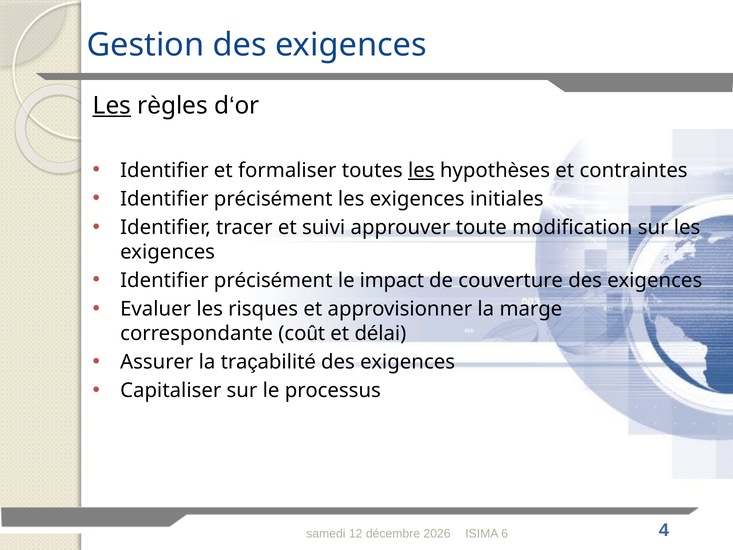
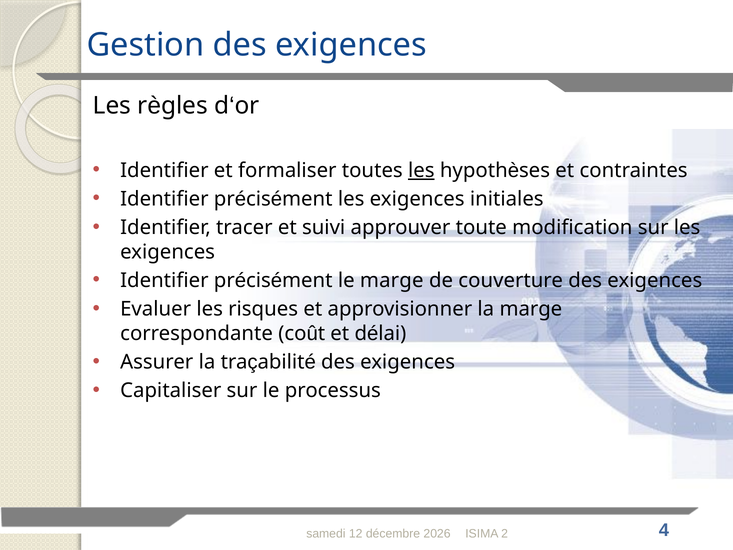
Les underline: present -> none (112, 105)
le impact: impact -> marge (392, 280)
6: 6 -> 2 (505, 534)
